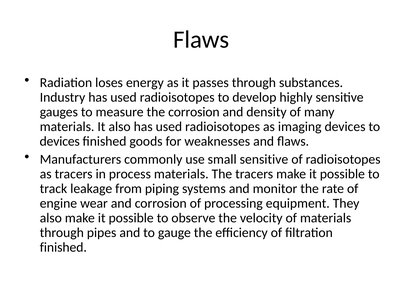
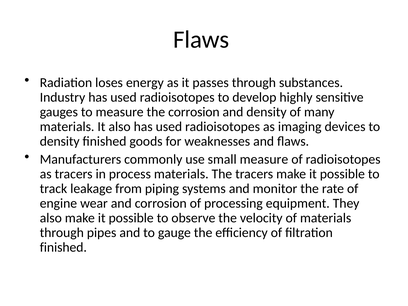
devices: devices -> density (60, 141)
small sensitive: sensitive -> measure (264, 159)
